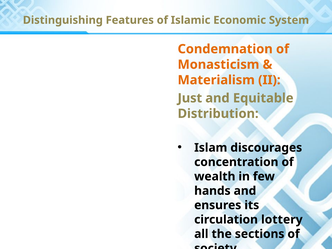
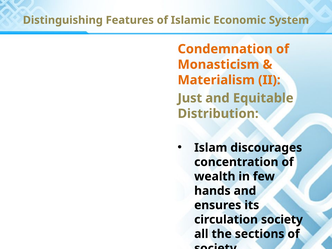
circulation lottery: lottery -> society (282, 220)
